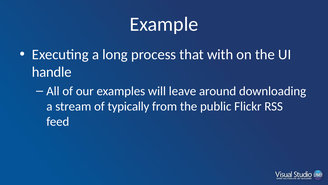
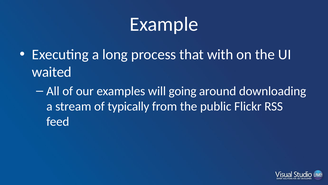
handle: handle -> waited (52, 72)
leave: leave -> going (183, 91)
